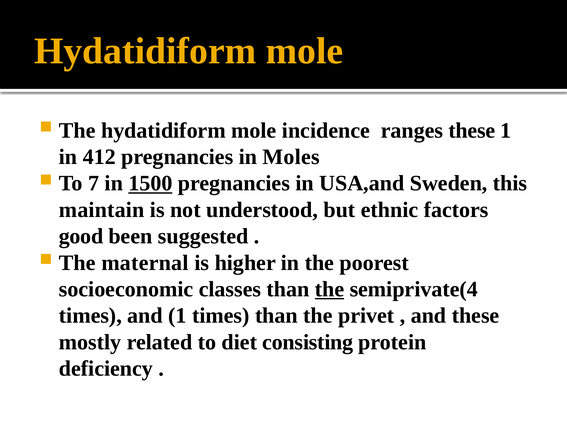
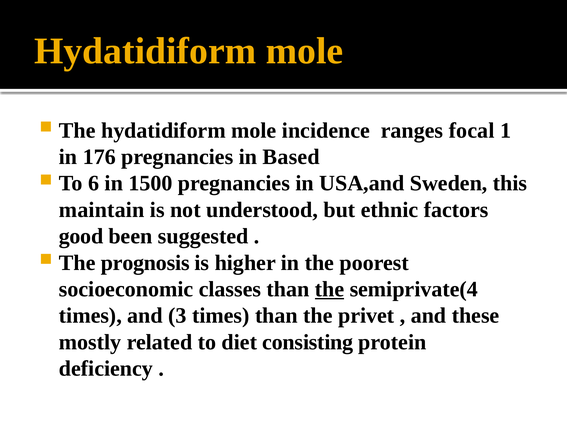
ranges these: these -> focal (472, 131)
412: 412 -> 176 (99, 157)
Moles: Moles -> Based (291, 157)
7: 7 -> 6 (94, 183)
1500 underline: present -> none (150, 183)
maternal: maternal -> prognosis (145, 263)
and 1: 1 -> 3 (177, 316)
